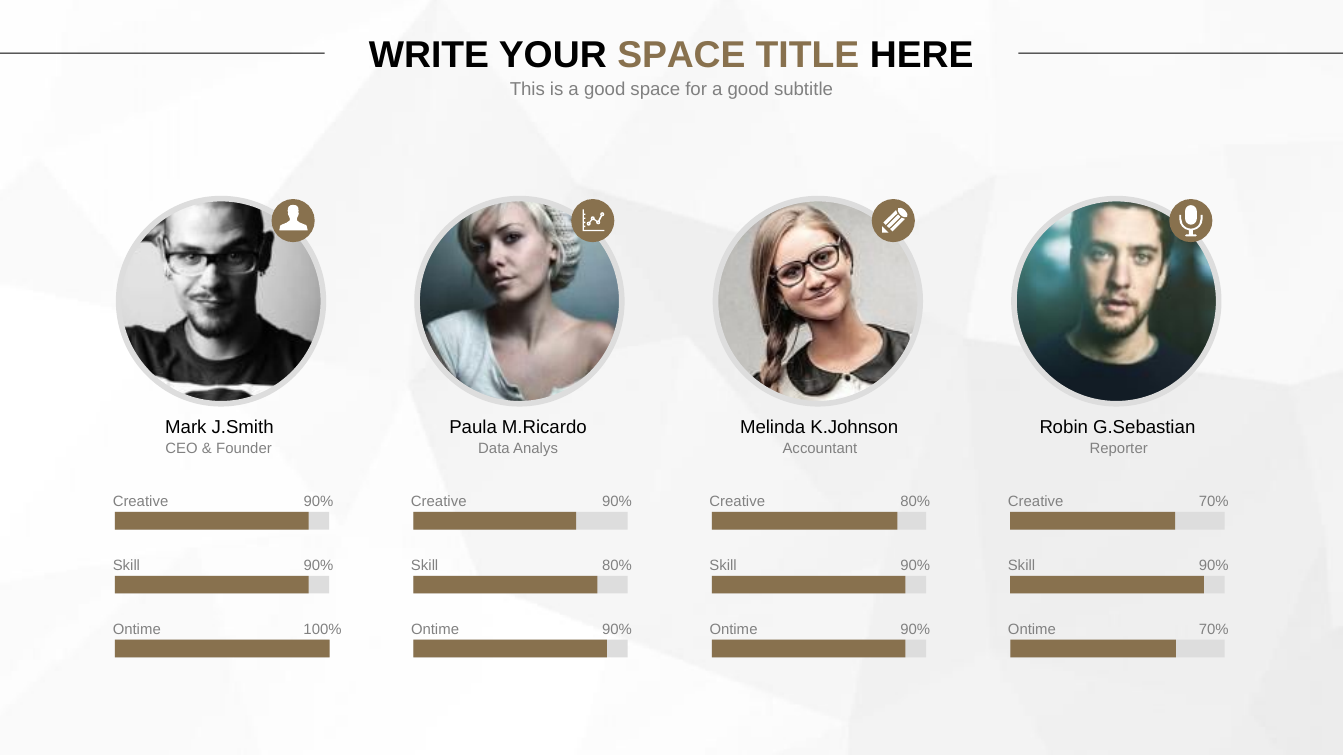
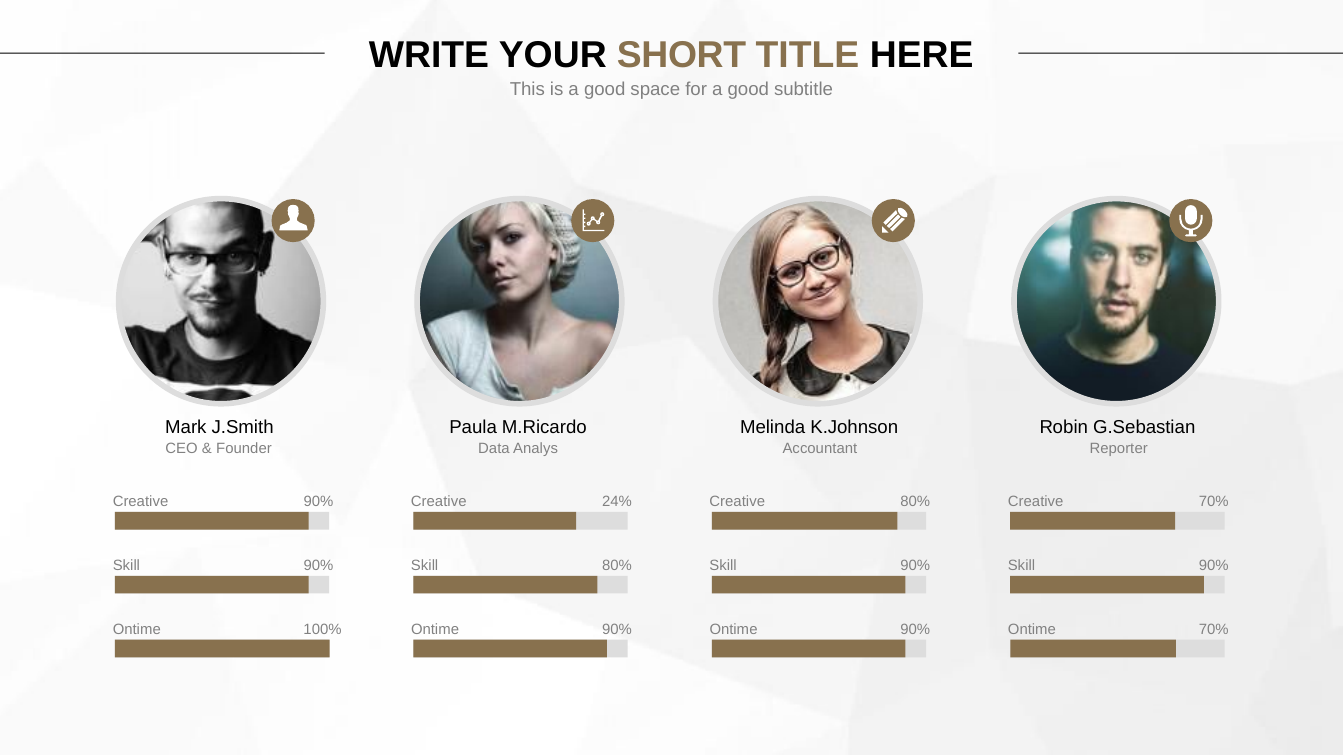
YOUR SPACE: SPACE -> SHORT (682, 56)
90%: 90% -> 24% (617, 502)
